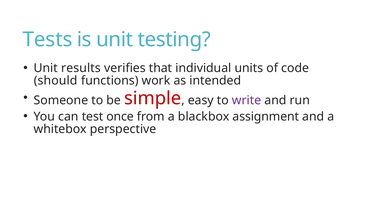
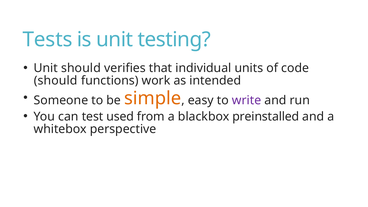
Unit results: results -> should (81, 68)
simple colour: red -> orange (153, 98)
once: once -> used (120, 116)
assignment: assignment -> preinstalled (266, 116)
